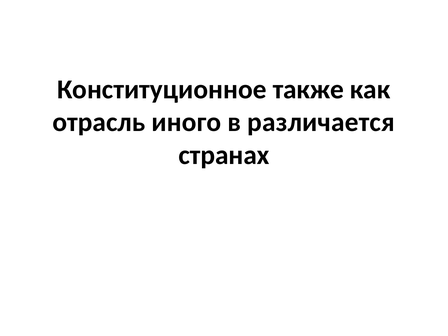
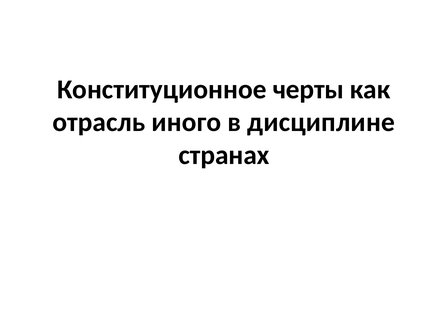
также: также -> черты (308, 89)
различается: различается -> дисциплине (321, 122)
